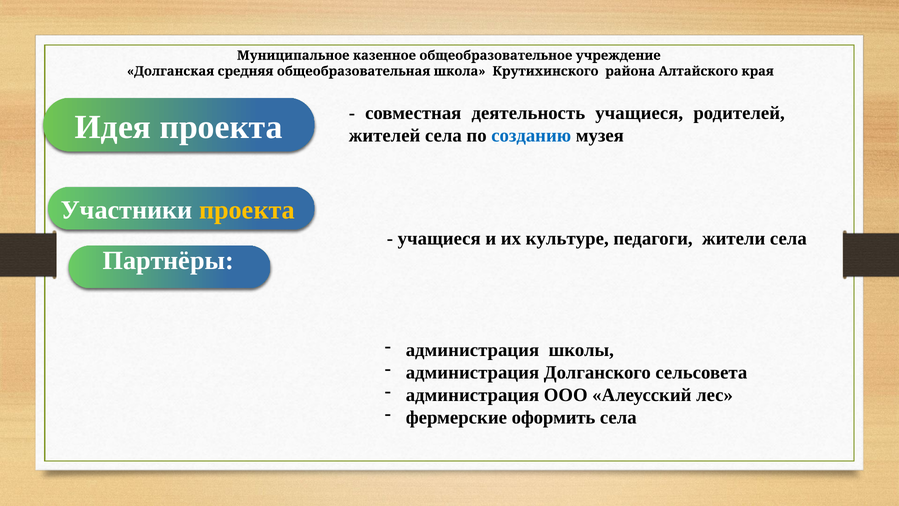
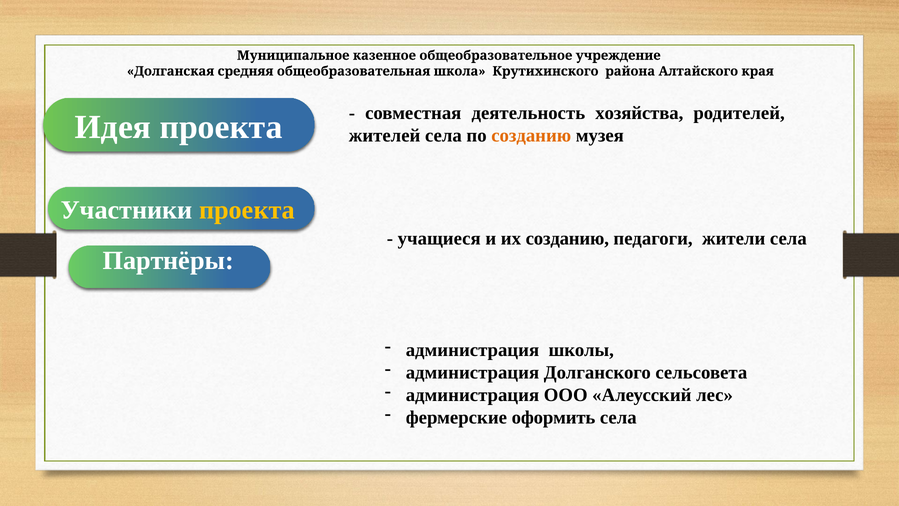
деятельность учащиеся: учащиеся -> хозяйства (639, 113)
созданию colour: blue -> orange (531, 135)
их культуре: культуре -> созданию (567, 238)
